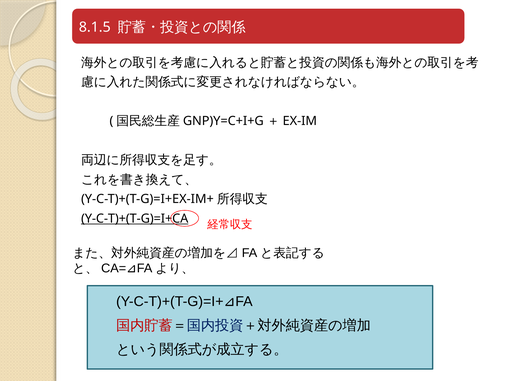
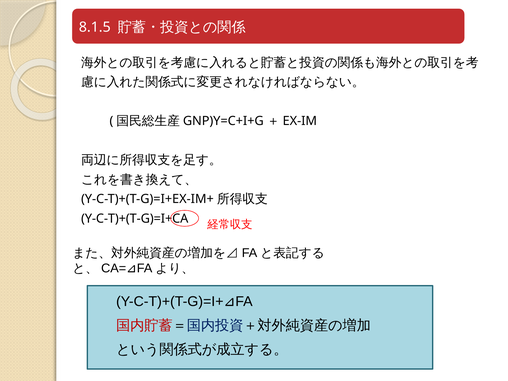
Y-C-T)+(T-G)=I+CA underline: present -> none (135, 218)
